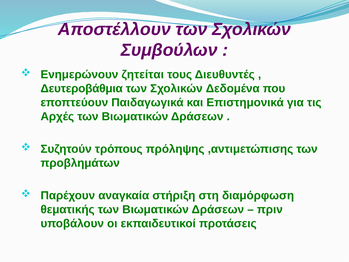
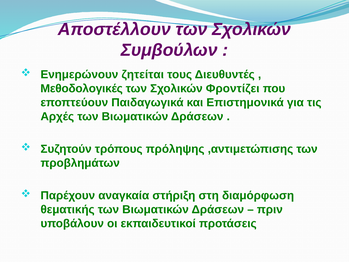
Δευτεροβάθμια: Δευτεροβάθμια -> Μεθοδολογικές (82, 88)
Δεδομένα: Δεδομένα -> Φροντίζει (233, 88)
